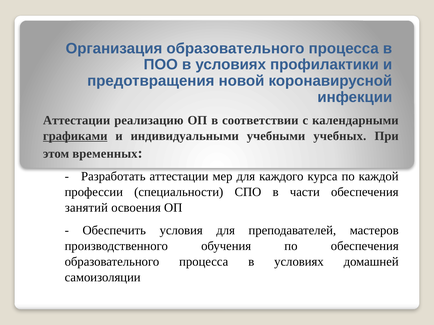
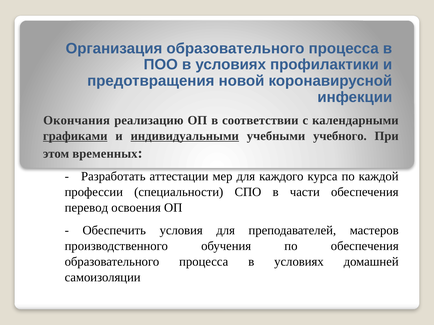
Аттестации: Аттестации -> Окончания (77, 121)
индивидуальными underline: none -> present (185, 136)
учебных: учебных -> учебного (340, 136)
занятий: занятий -> перевод (86, 208)
